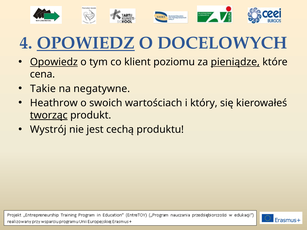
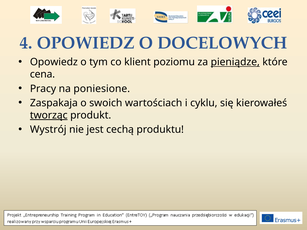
OPOWIEDZ underline: present -> none (86, 43)
Opowiedz underline: present -> none (54, 62)
Takie: Takie -> Pracy (43, 89)
negatywne: negatywne -> poniesione (102, 89)
Heathrow: Heathrow -> Zaspakaja (54, 103)
który: który -> cyklu (204, 103)
